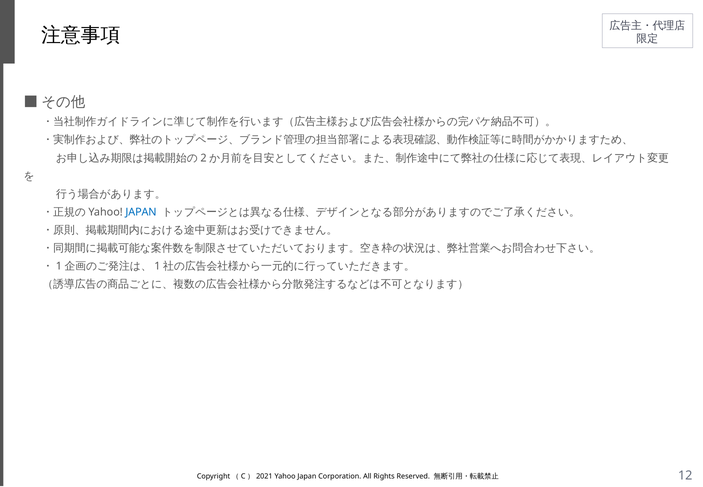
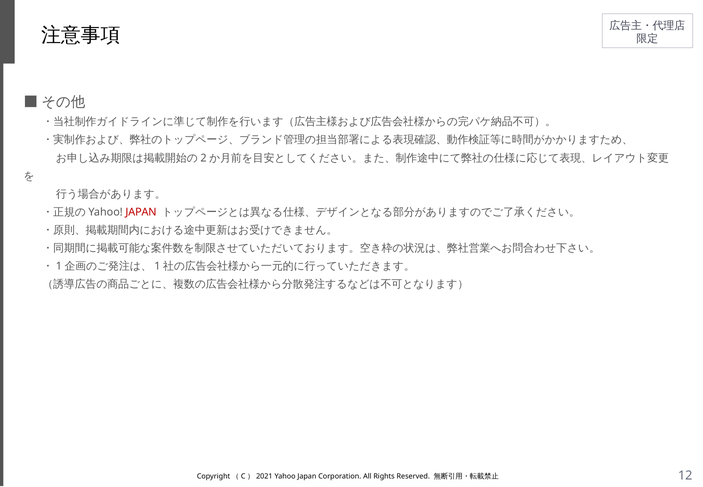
JAPAN colour: blue -> red (141, 212)
